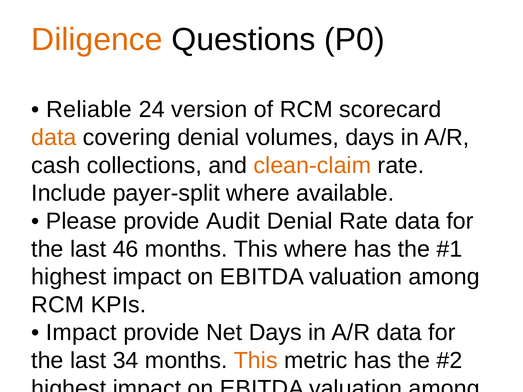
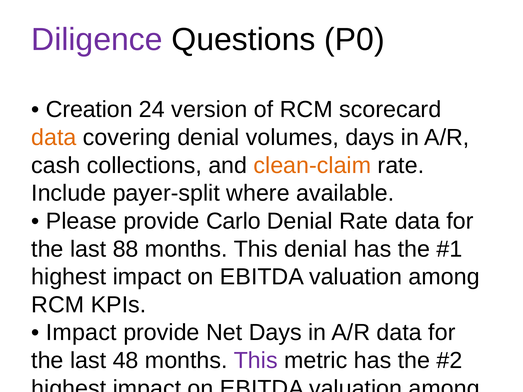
Diligence colour: orange -> purple (97, 40)
Reliable: Reliable -> Creation (89, 110)
Audit: Audit -> Carlo (233, 221)
46: 46 -> 88 (126, 249)
This where: where -> denial (316, 249)
34: 34 -> 48 (126, 361)
This colour: orange -> purple (256, 361)
